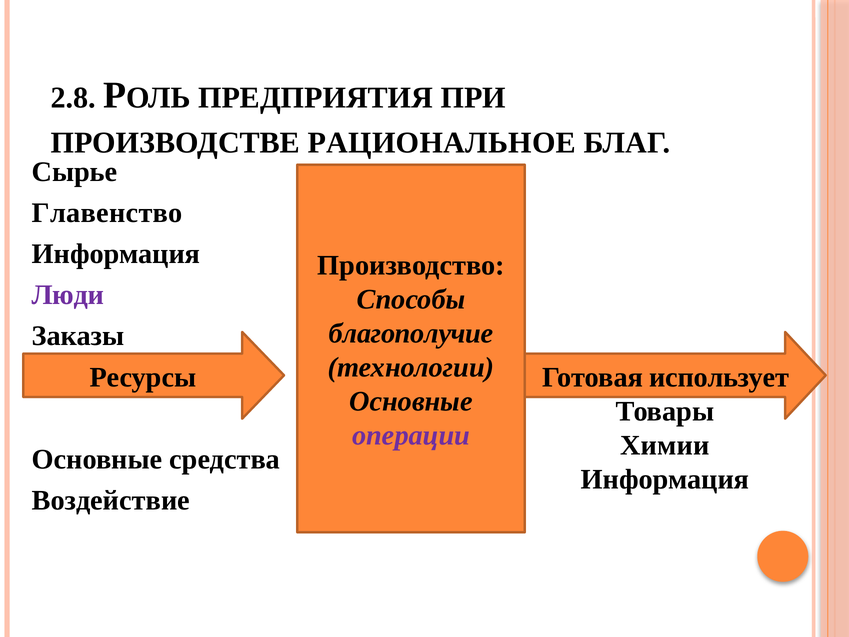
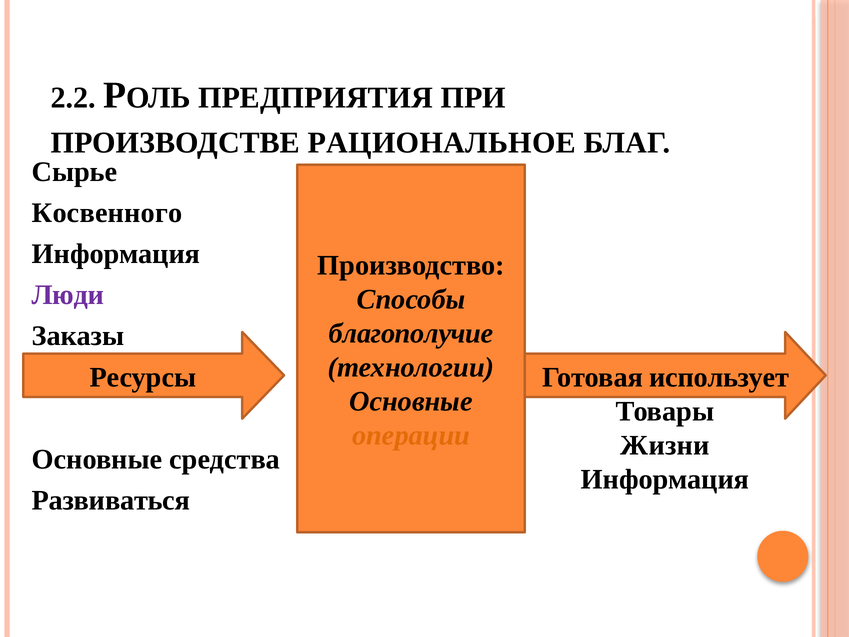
2.8: 2.8 -> 2.2 (73, 98)
Главенство: Главенство -> Косвенного (107, 213)
операции colour: purple -> orange (411, 435)
Химии: Химии -> Жизни (665, 445)
Воздействие: Воздействие -> Развиваться (111, 500)
